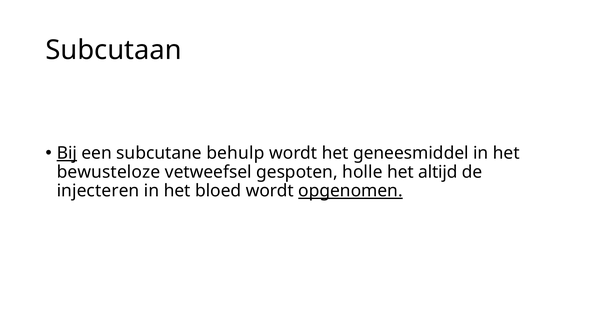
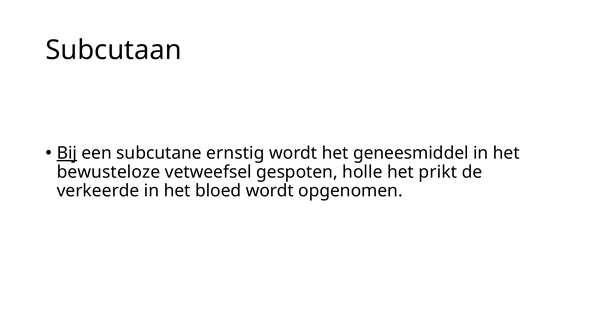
behulp: behulp -> ernstig (235, 153)
altijd: altijd -> prikt (438, 172)
injecteren: injecteren -> verkeerde (98, 191)
opgenomen underline: present -> none (350, 191)
